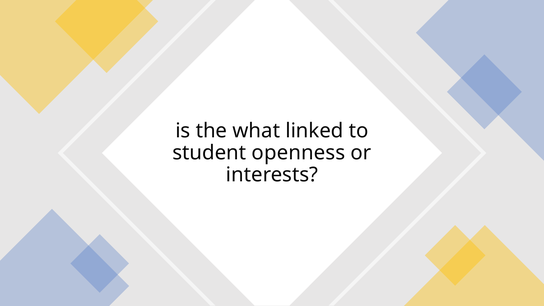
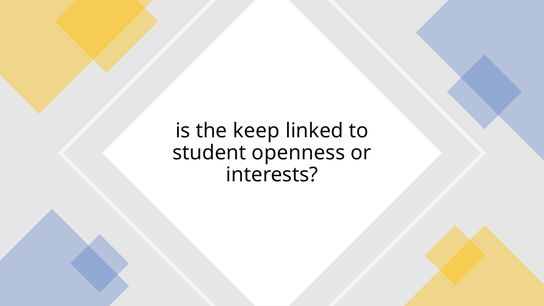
what: what -> keep (256, 131)
